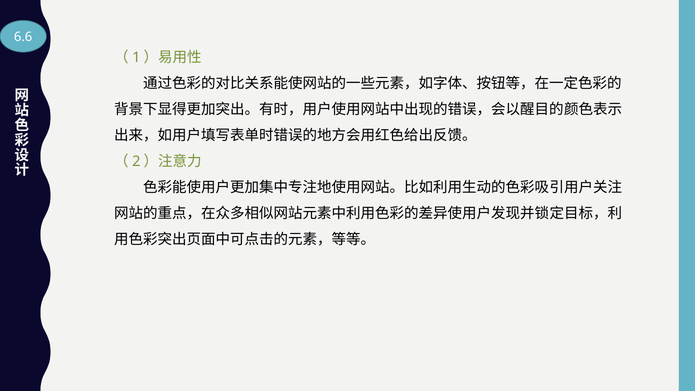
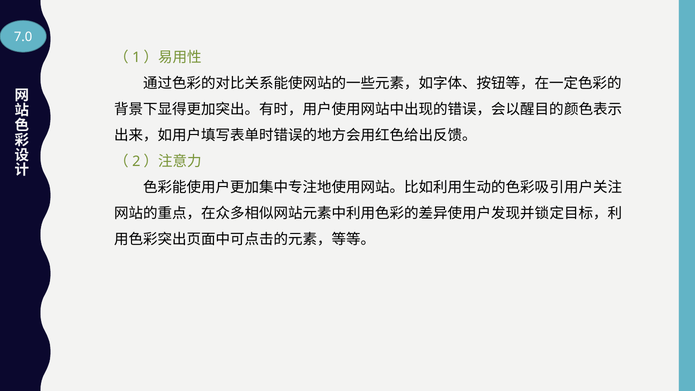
6.6: 6.6 -> 7.0 (23, 37)
